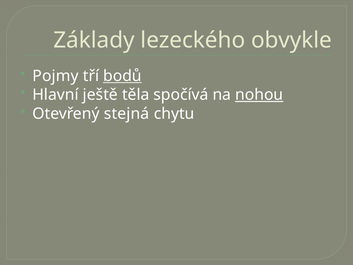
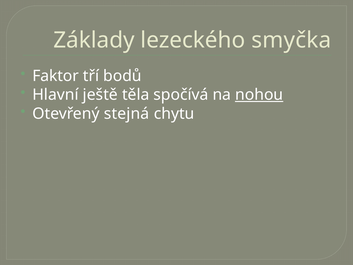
obvykle: obvykle -> smyčka (291, 40)
Pojmy: Pojmy -> Faktor (56, 76)
bodů underline: present -> none (122, 76)
